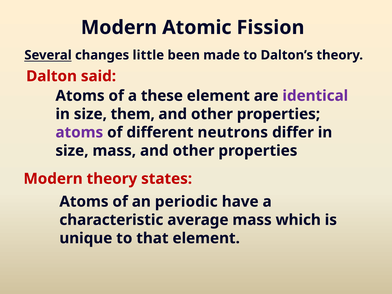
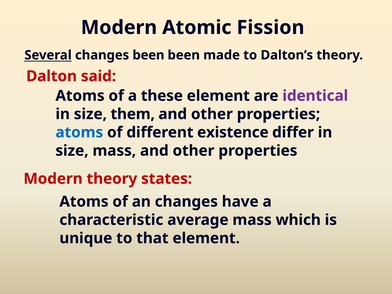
changes little: little -> been (148, 55)
atoms colour: purple -> blue (79, 132)
neutrons: neutrons -> existence (233, 132)
an periodic: periodic -> changes (186, 202)
